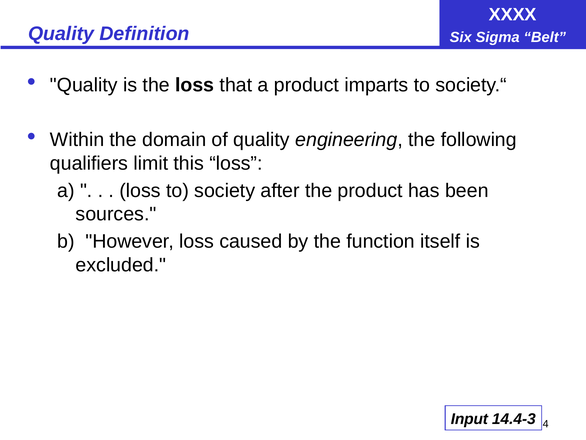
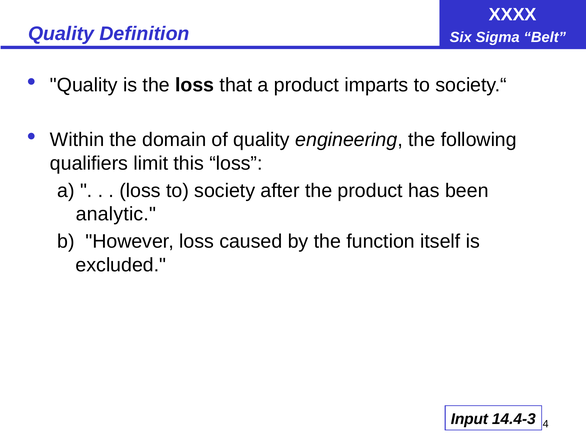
sources: sources -> analytic (116, 214)
